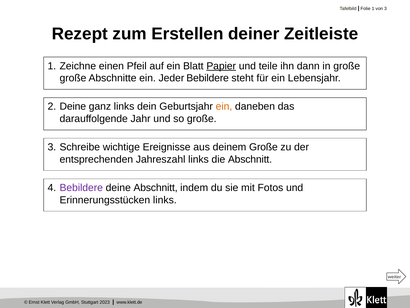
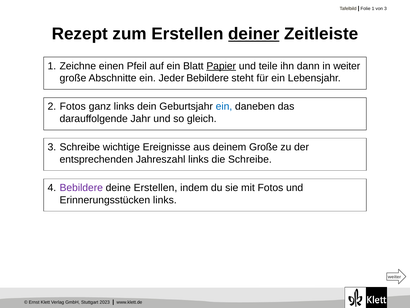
deiner underline: none -> present (254, 34)
in große: große -> weiter (347, 66)
2 Deine: Deine -> Fotos (73, 106)
ein colour: orange -> blue (224, 106)
so große: große -> gleich (202, 119)
die Abschnitt: Abschnitt -> Schreibe (250, 159)
deine Abschnitt: Abschnitt -> Erstellen (155, 188)
